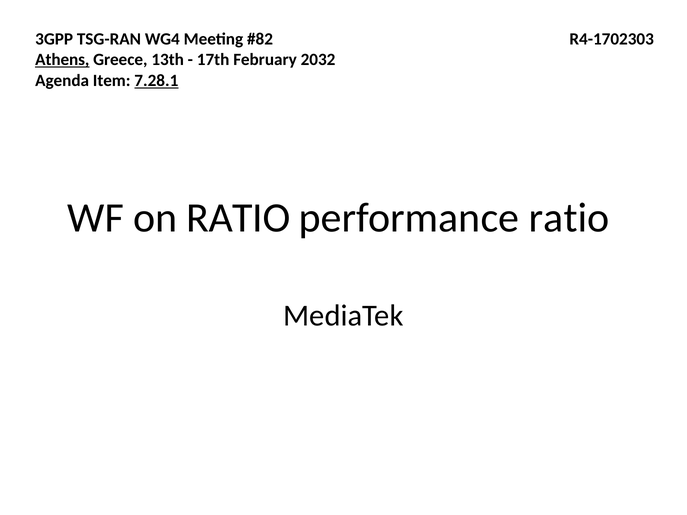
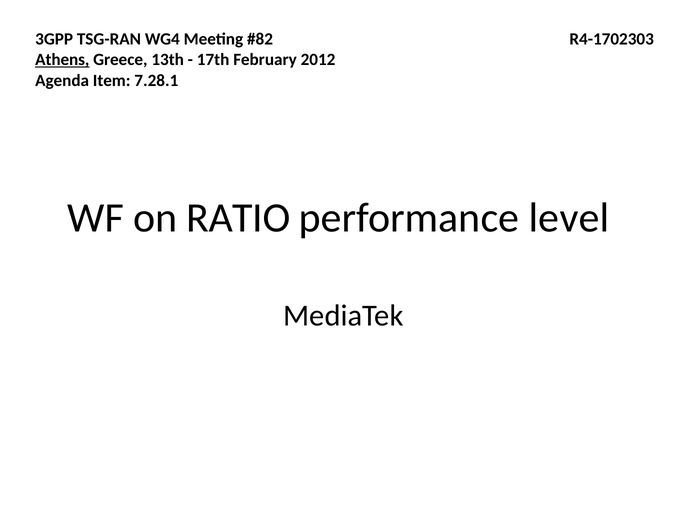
2032: 2032 -> 2012 (318, 60)
7.28.1 underline: present -> none (156, 80)
performance ratio: ratio -> level (569, 218)
